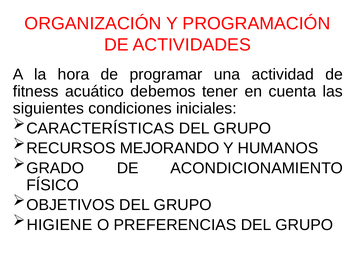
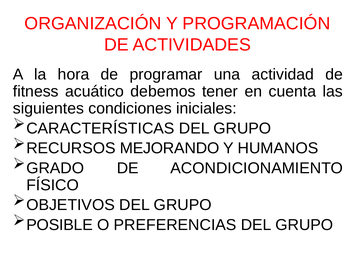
HIGIENE: HIGIENE -> POSIBLE (60, 225)
